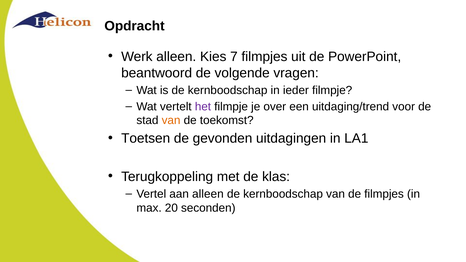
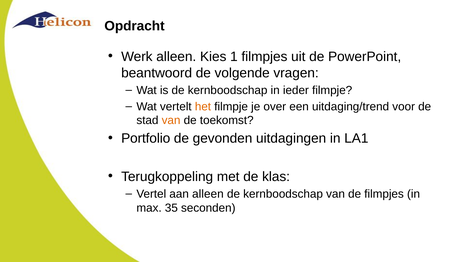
7: 7 -> 1 (234, 57)
het colour: purple -> orange (203, 107)
Toetsen: Toetsen -> Portfolio (146, 139)
20: 20 -> 35 (171, 208)
